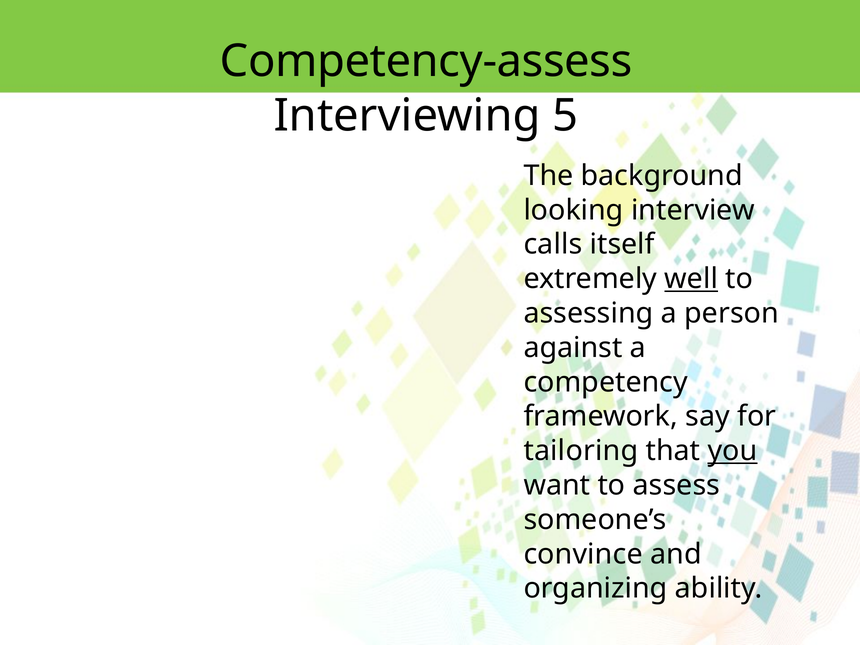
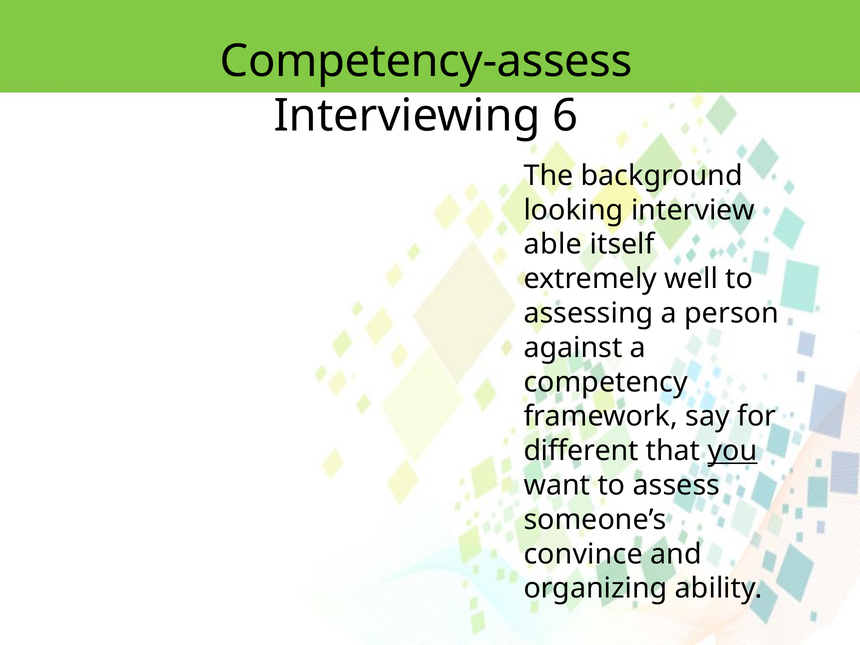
5: 5 -> 6 (565, 116)
calls: calls -> able (553, 244)
well underline: present -> none (691, 279)
tailoring: tailoring -> different (581, 451)
